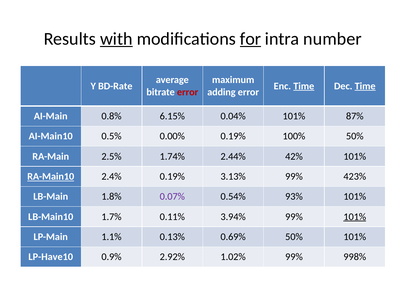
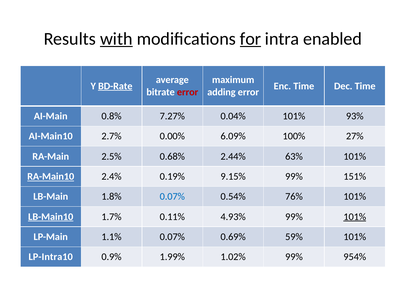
number: number -> enabled (333, 39)
BD-Rate underline: none -> present (115, 86)
Time underline: present -> none (304, 86)
Time underline: present -> none (365, 86)
6.15%: 6.15% -> 7.27% (172, 116)
87%: 87% -> 93% (355, 116)
0.5%: 0.5% -> 2.7% (111, 137)
0.00% 0.19%: 0.19% -> 6.09% (233, 137)
100% 50%: 50% -> 27% (355, 137)
1.74%: 1.74% -> 0.68% (172, 157)
42%: 42% -> 63% (294, 157)
3.13%: 3.13% -> 9.15% (233, 177)
423%: 423% -> 151% (355, 177)
0.07% colour: purple -> blue (172, 197)
93%: 93% -> 76% (294, 197)
LB-Main10 underline: none -> present (51, 217)
3.94%: 3.94% -> 4.93% (233, 217)
1.1% 0.13%: 0.13% -> 0.07% (172, 237)
0.69% 50%: 50% -> 59% (294, 237)
LP-Have10: LP-Have10 -> LP-Intra10 (51, 257)
2.92%: 2.92% -> 1.99% (172, 257)
998%: 998% -> 954% (355, 257)
